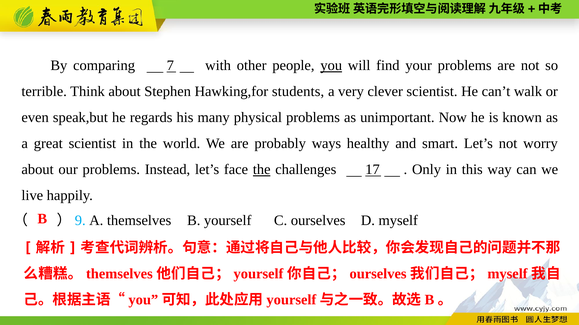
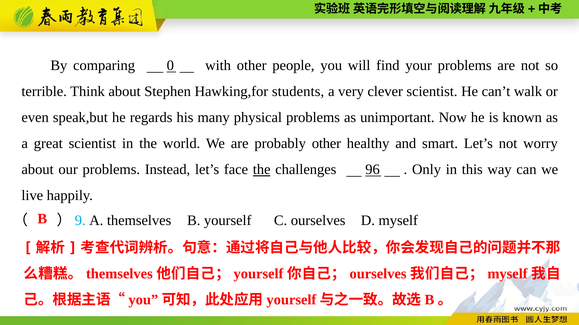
7: 7 -> 0 (170, 66)
you underline: present -> none (331, 66)
probably ways: ways -> other (326, 144)
17: 17 -> 96 (373, 170)
